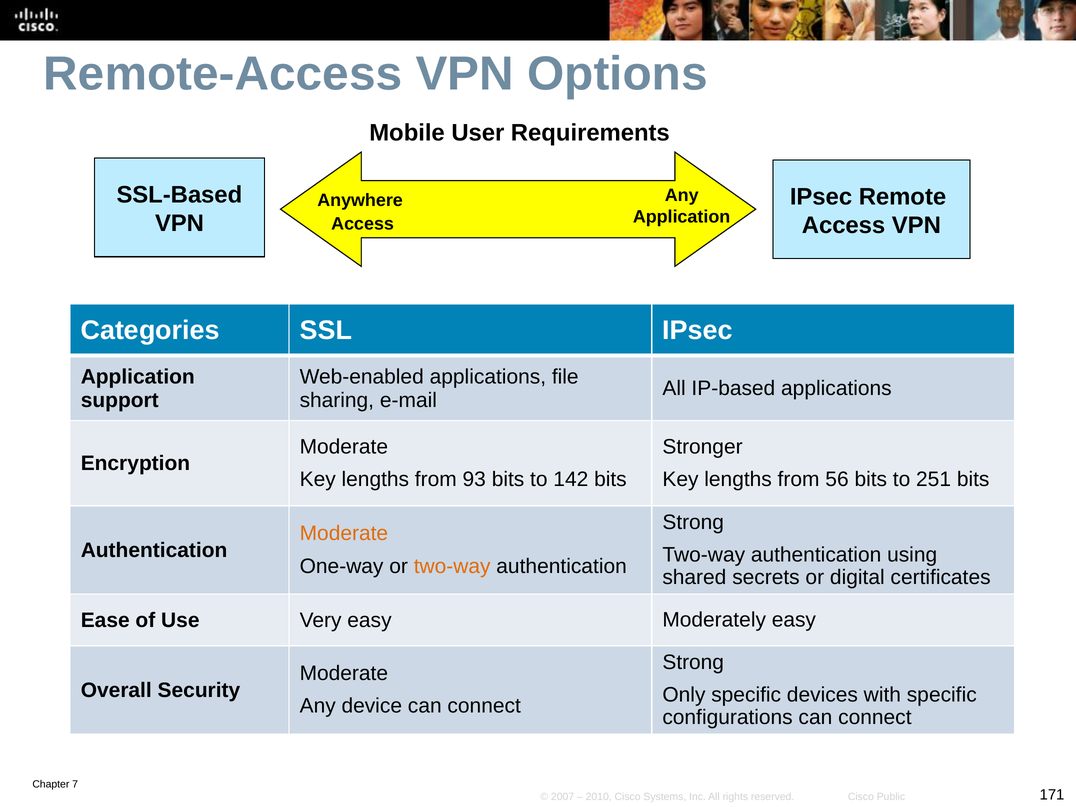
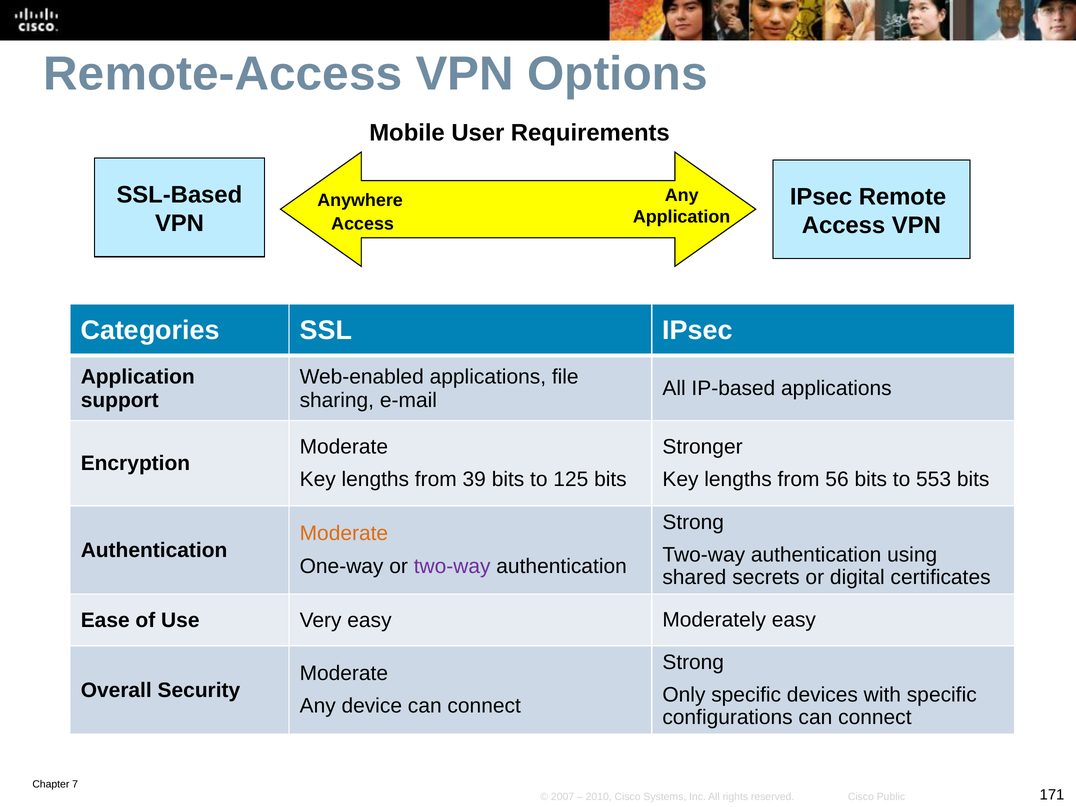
93: 93 -> 39 (474, 479)
142: 142 -> 125 (571, 479)
251: 251 -> 553 (934, 479)
two-way colour: orange -> purple (452, 566)
